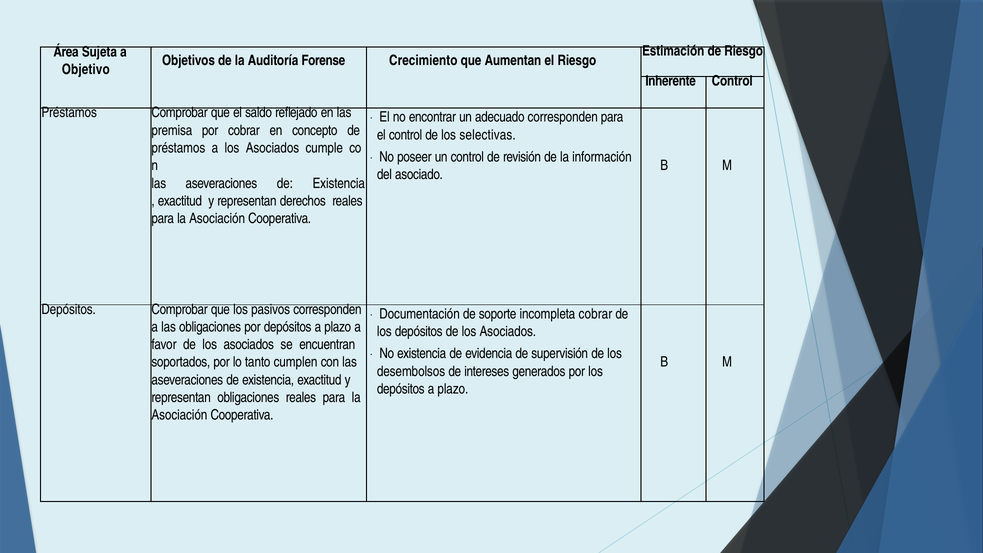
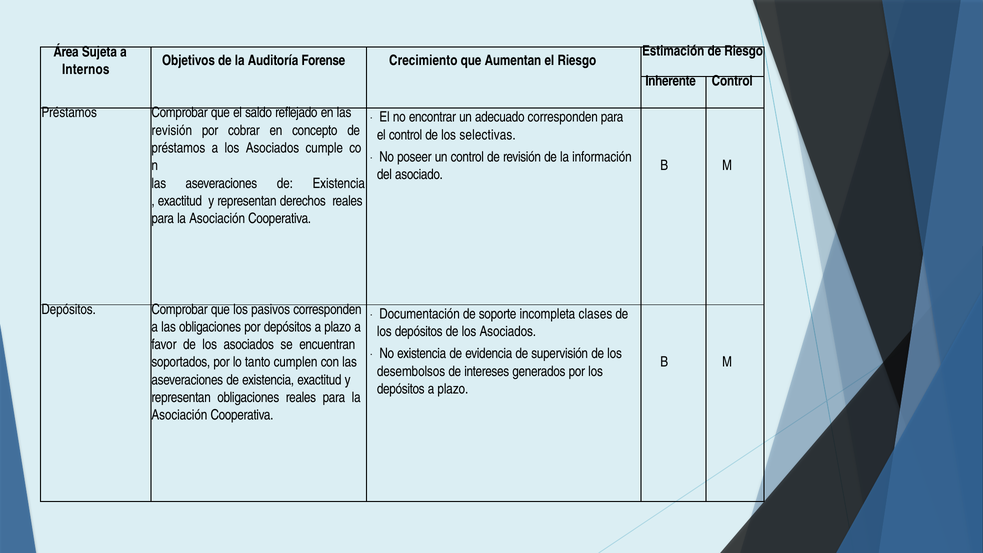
Objetivo: Objetivo -> Internos (86, 69)
premisa: premisa -> revisión (172, 130)
incompleta cobrar: cobrar -> clases (595, 314)
